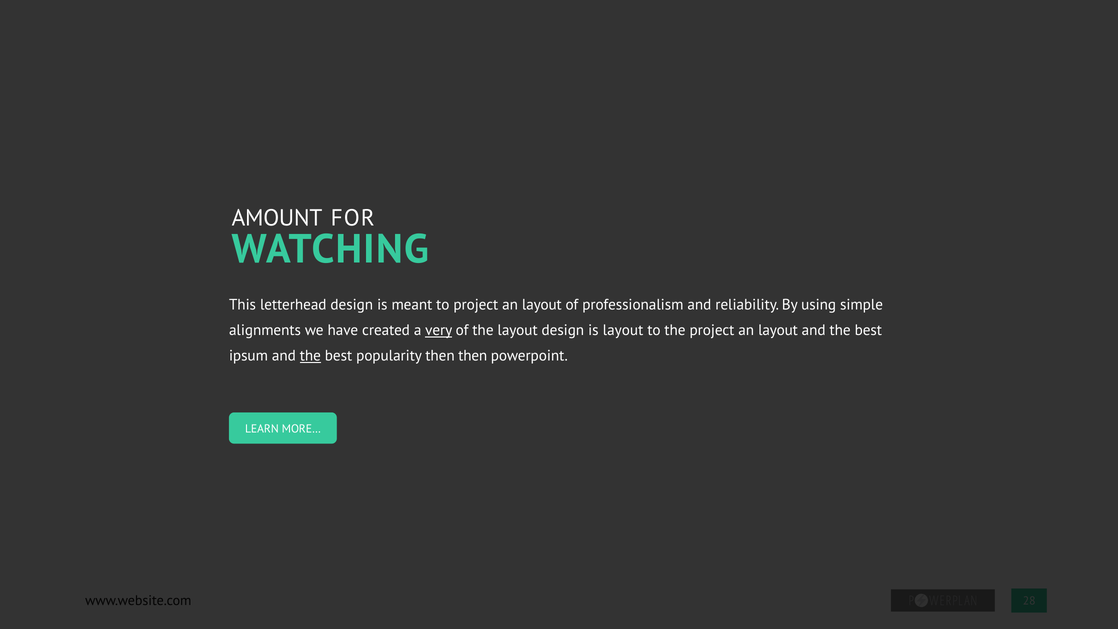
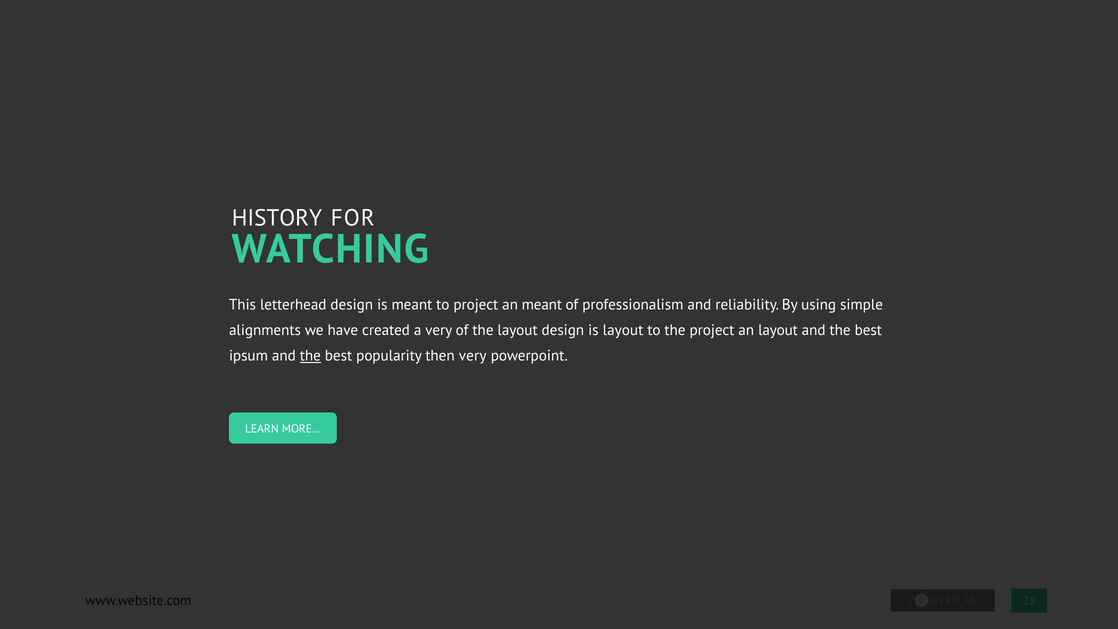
AMOUNT: AMOUNT -> HISTORY (277, 218)
to project an layout: layout -> meant (542, 305)
very underline: present -> none (439, 330)
then then: then -> very (473, 356)
